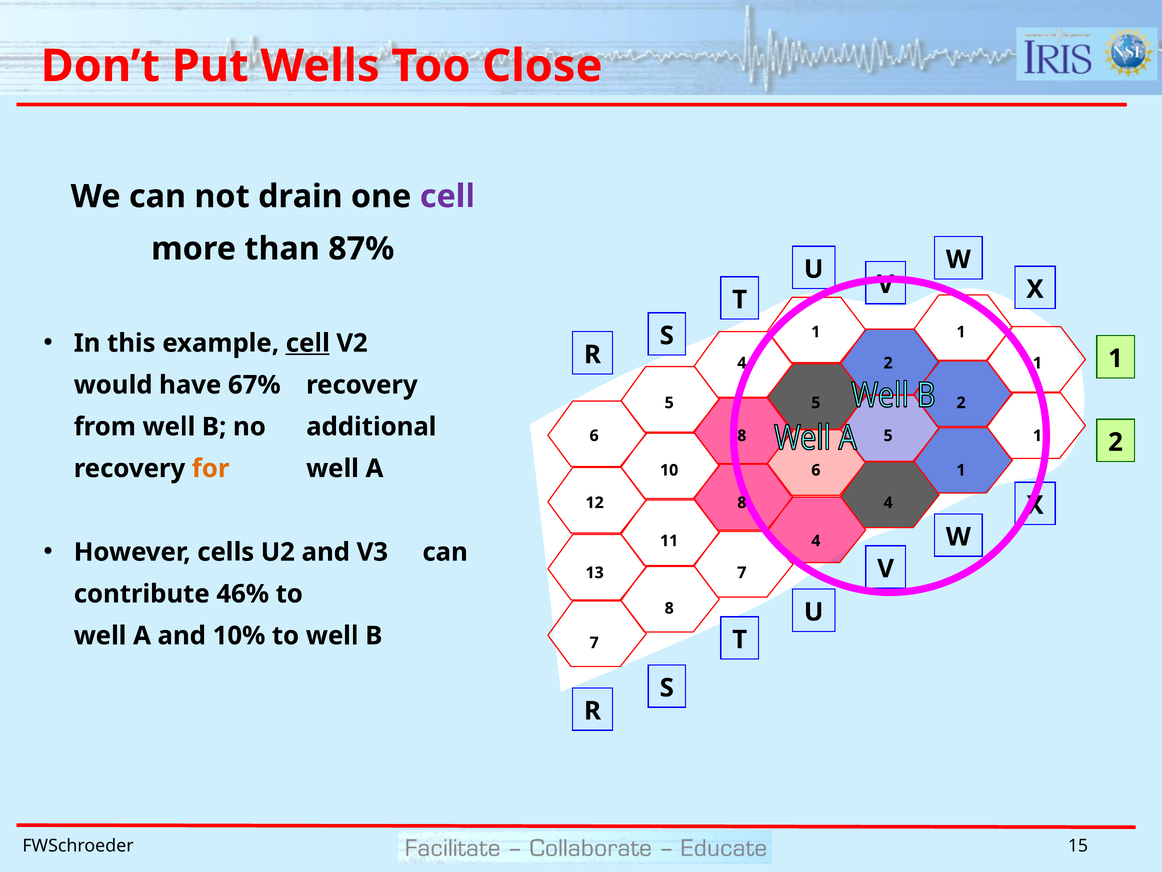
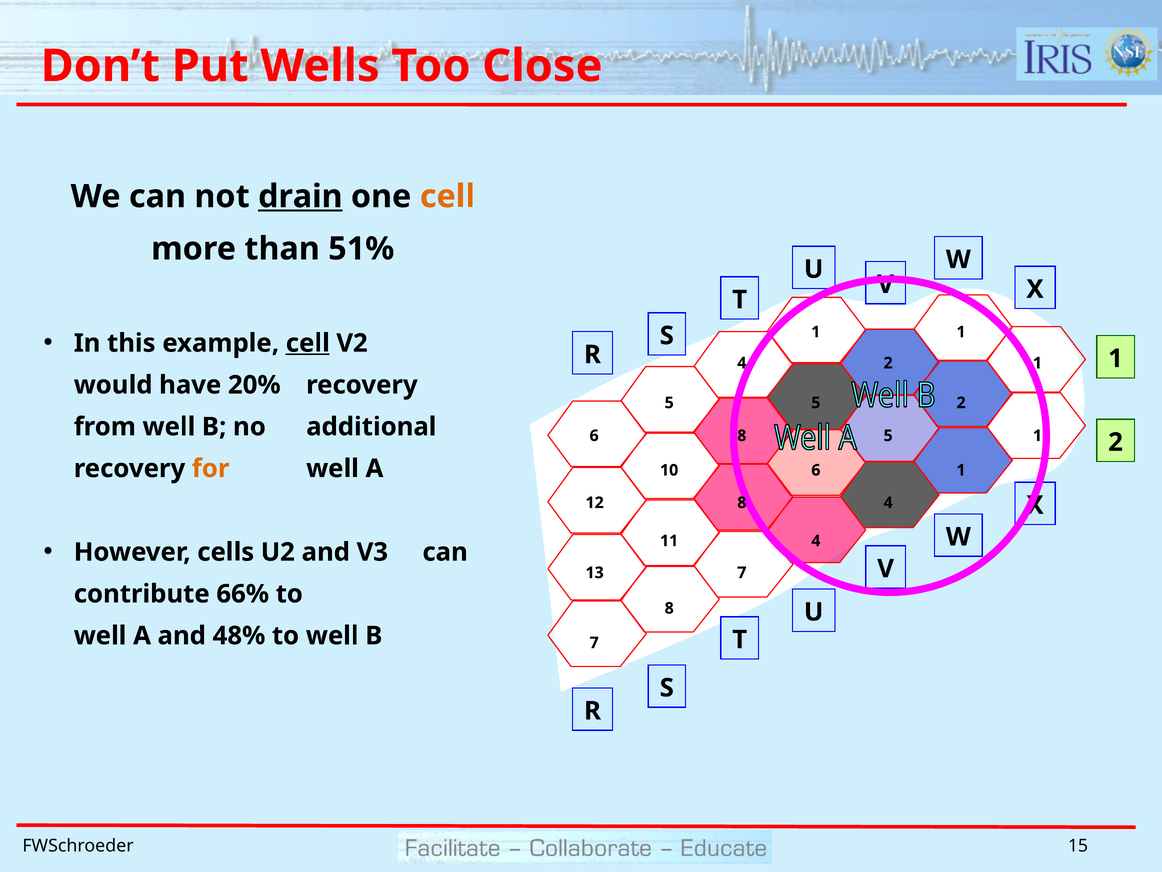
drain underline: none -> present (300, 196)
cell colour: purple -> orange (447, 196)
87%: 87% -> 51% (361, 249)
67%: 67% -> 20% (254, 385)
46%: 46% -> 66% (243, 594)
10%: 10% -> 48% (239, 635)
